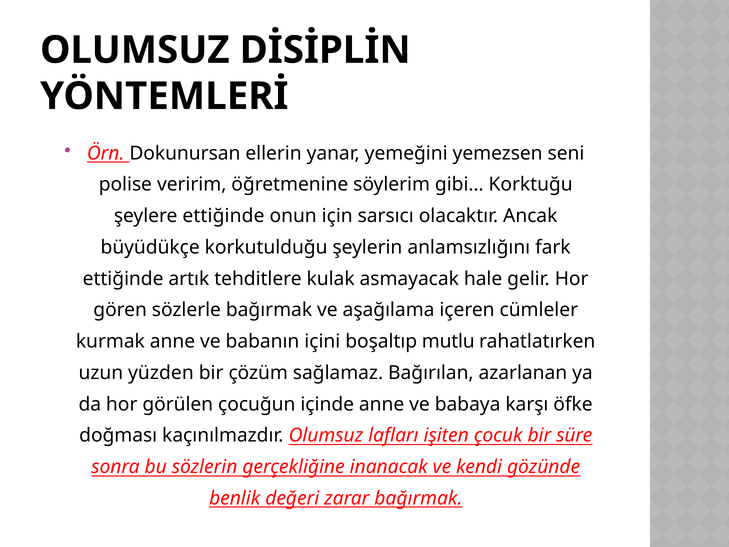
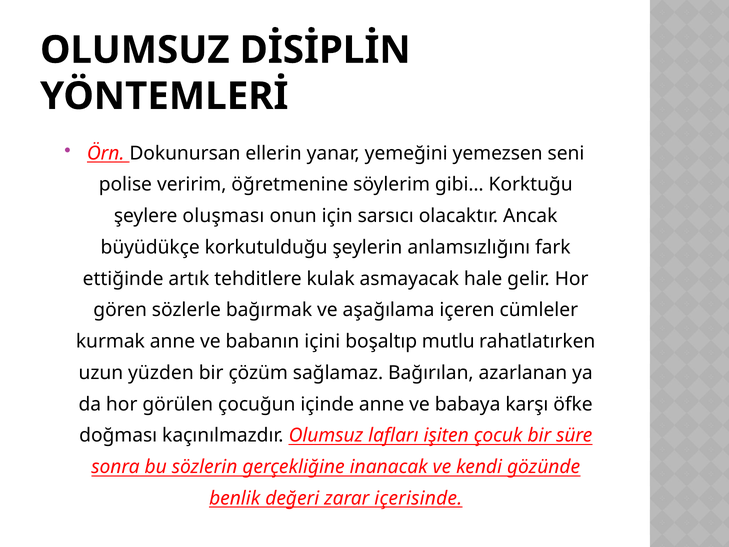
şeylere ettiğinde: ettiğinde -> oluşması (223, 216)
zarar bağırmak: bağırmak -> içerisinde (418, 498)
